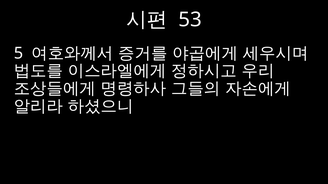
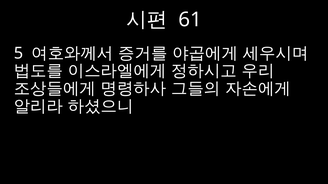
53: 53 -> 61 (190, 20)
